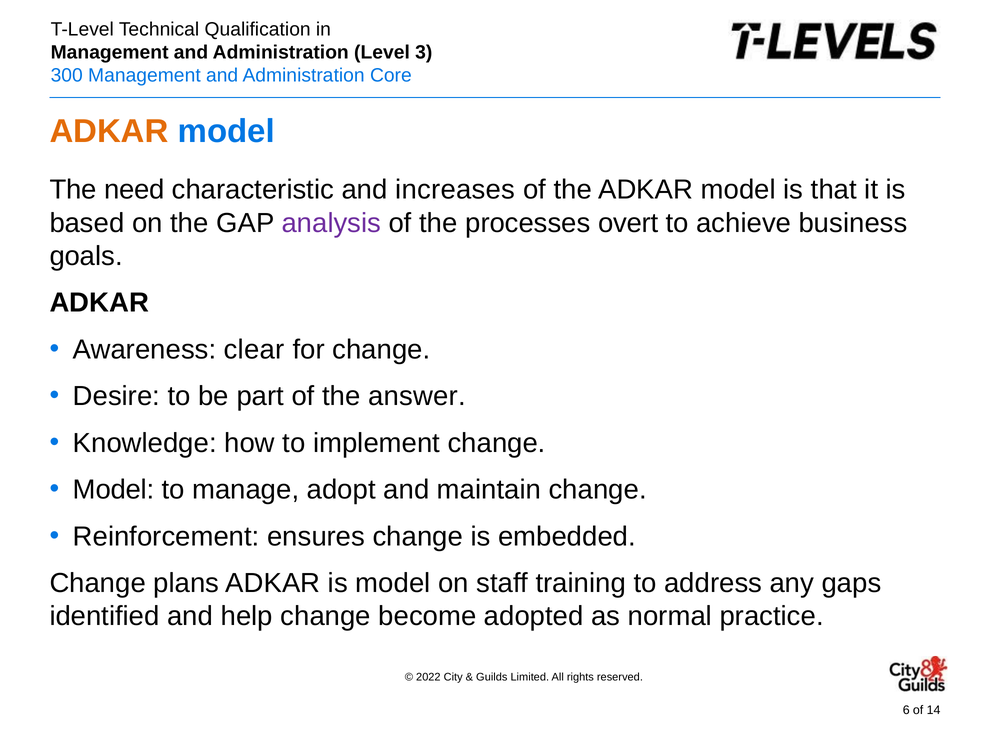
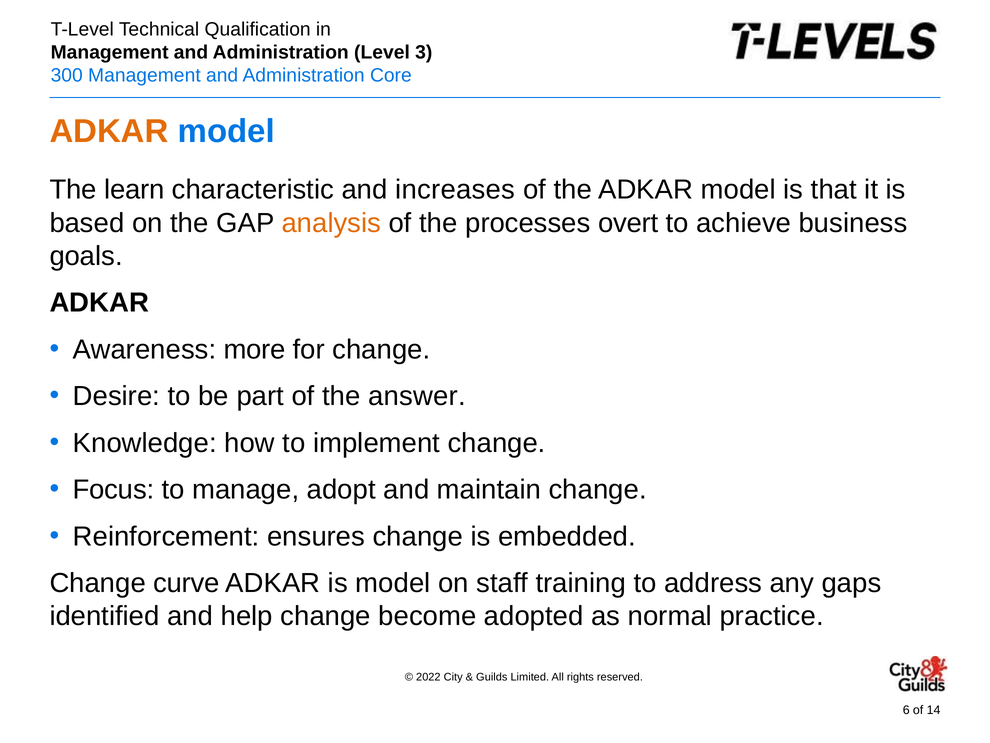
need: need -> learn (135, 190)
analysis colour: purple -> orange (331, 223)
clear: clear -> more (255, 349)
Model: Model -> Focus (114, 489)
plans: plans -> curve (186, 583)
